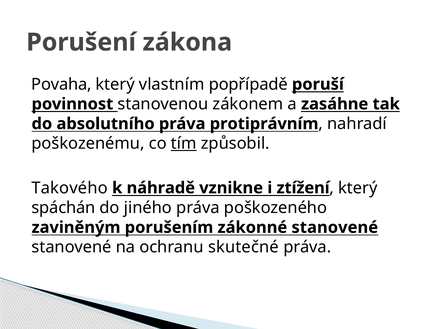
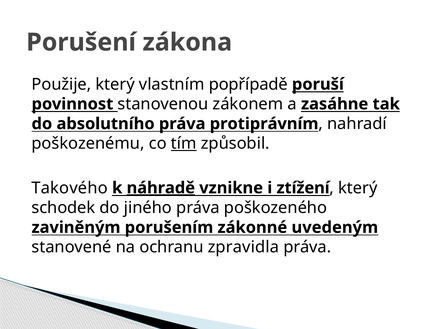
Povaha: Povaha -> Použije (61, 84)
náhradě underline: none -> present (161, 188)
spáchán: spáchán -> schodek (63, 208)
zákonné stanovené: stanovené -> uvedeným (335, 228)
skutečné: skutečné -> zpravidla (243, 247)
